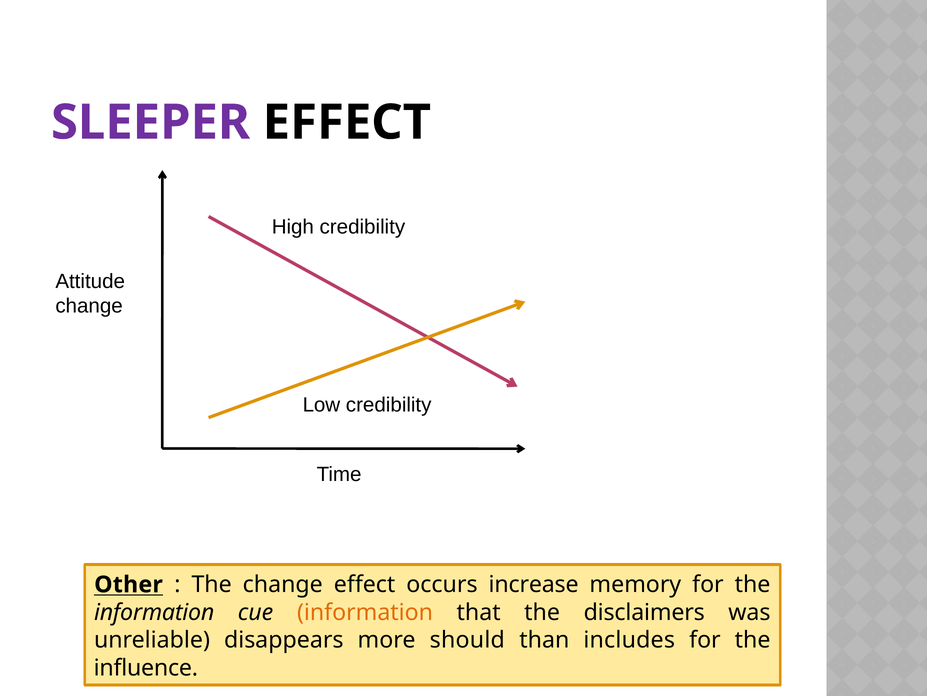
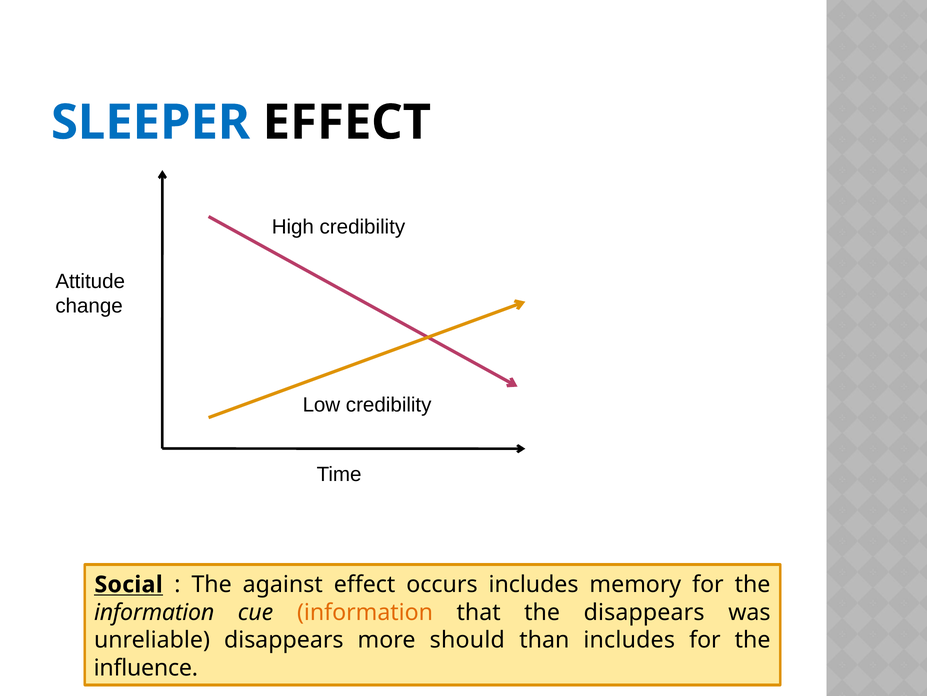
SLEEPER colour: purple -> blue (151, 122)
Other: Other -> Social (129, 584)
The change: change -> against (283, 584)
occurs increase: increase -> includes (534, 584)
the disclaimers: disclaimers -> disappears (644, 612)
